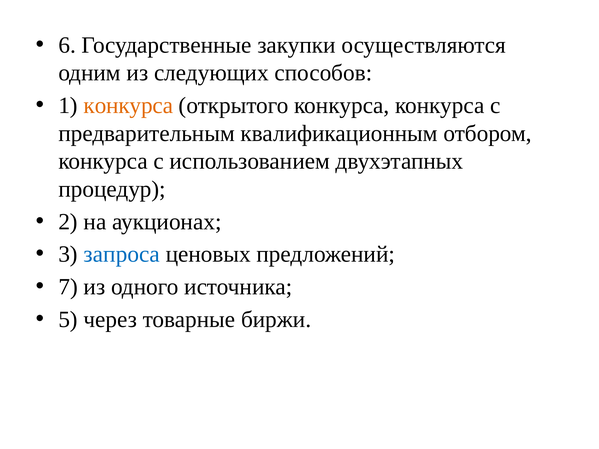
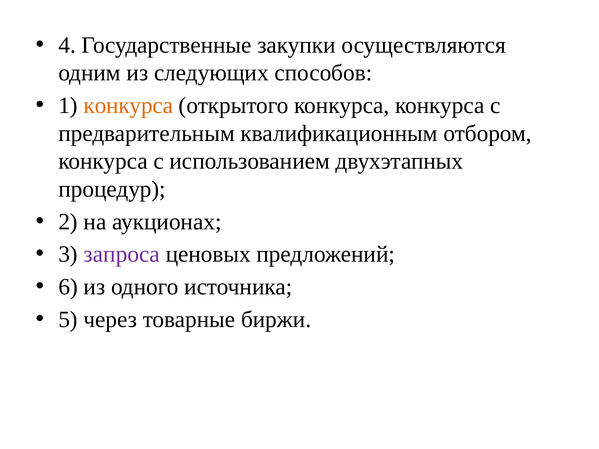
6: 6 -> 4 (67, 45)
запроса colour: blue -> purple (122, 254)
7: 7 -> 6 (68, 287)
